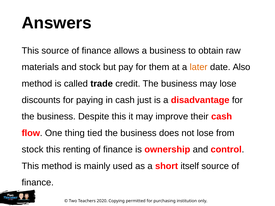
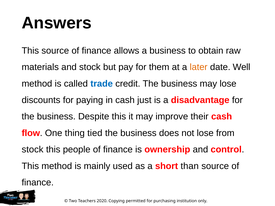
Also: Also -> Well (241, 67)
trade colour: black -> blue (102, 84)
renting: renting -> people (77, 150)
itself: itself -> than (190, 166)
